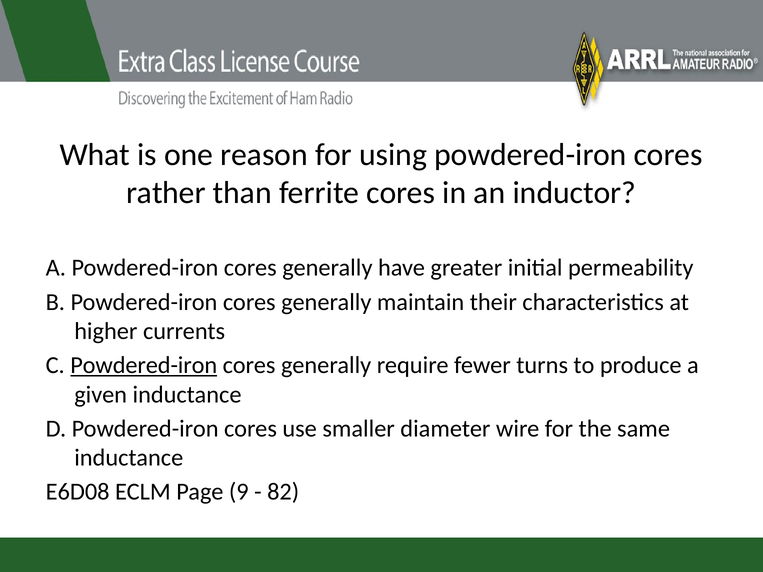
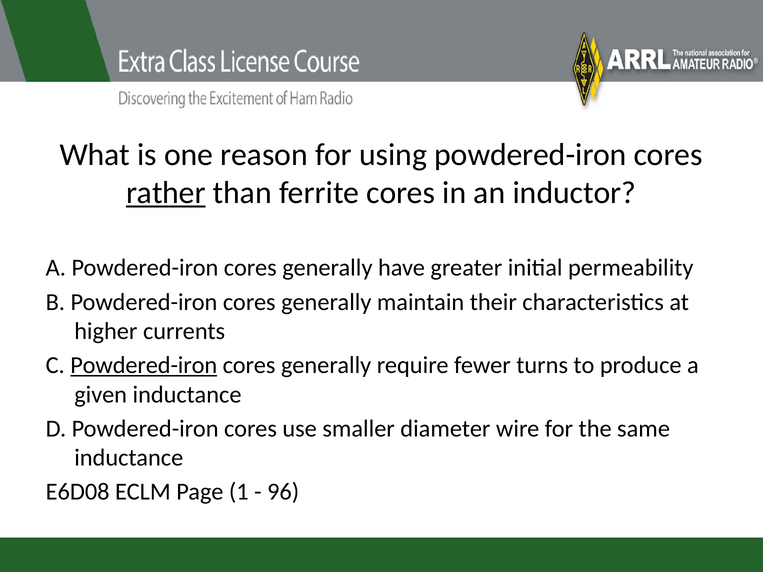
rather underline: none -> present (166, 193)
9: 9 -> 1 (239, 492)
82: 82 -> 96 (283, 492)
